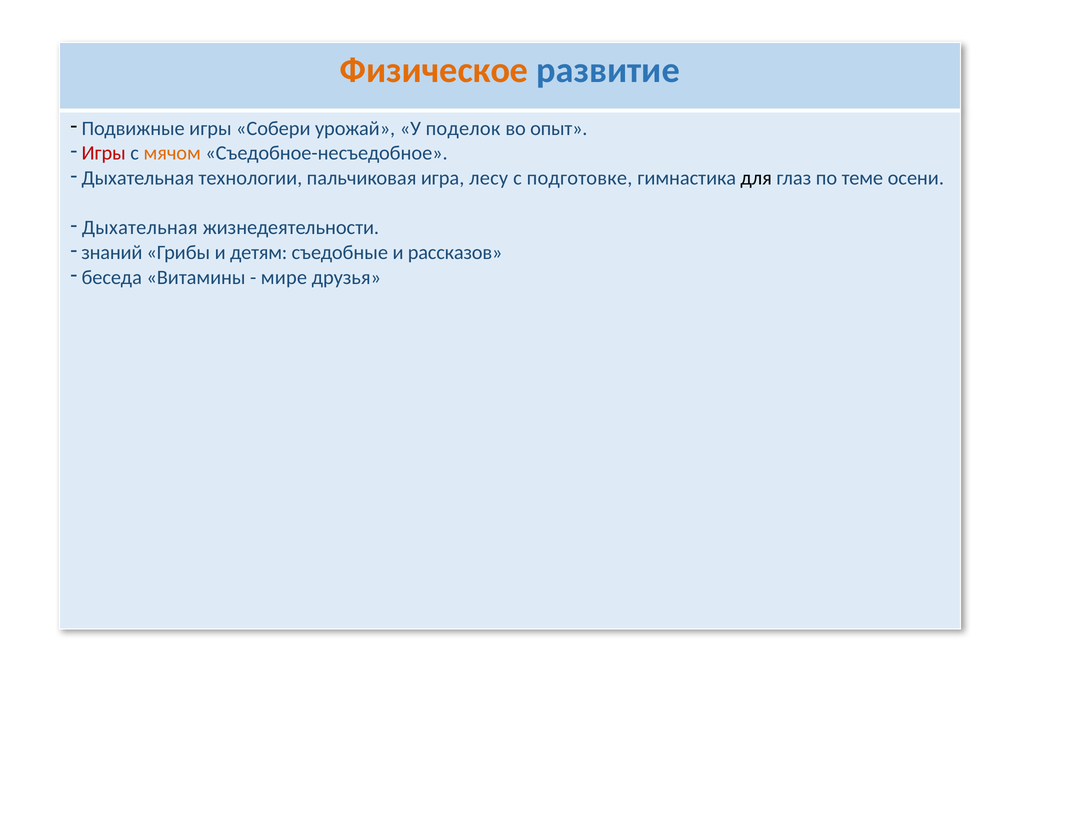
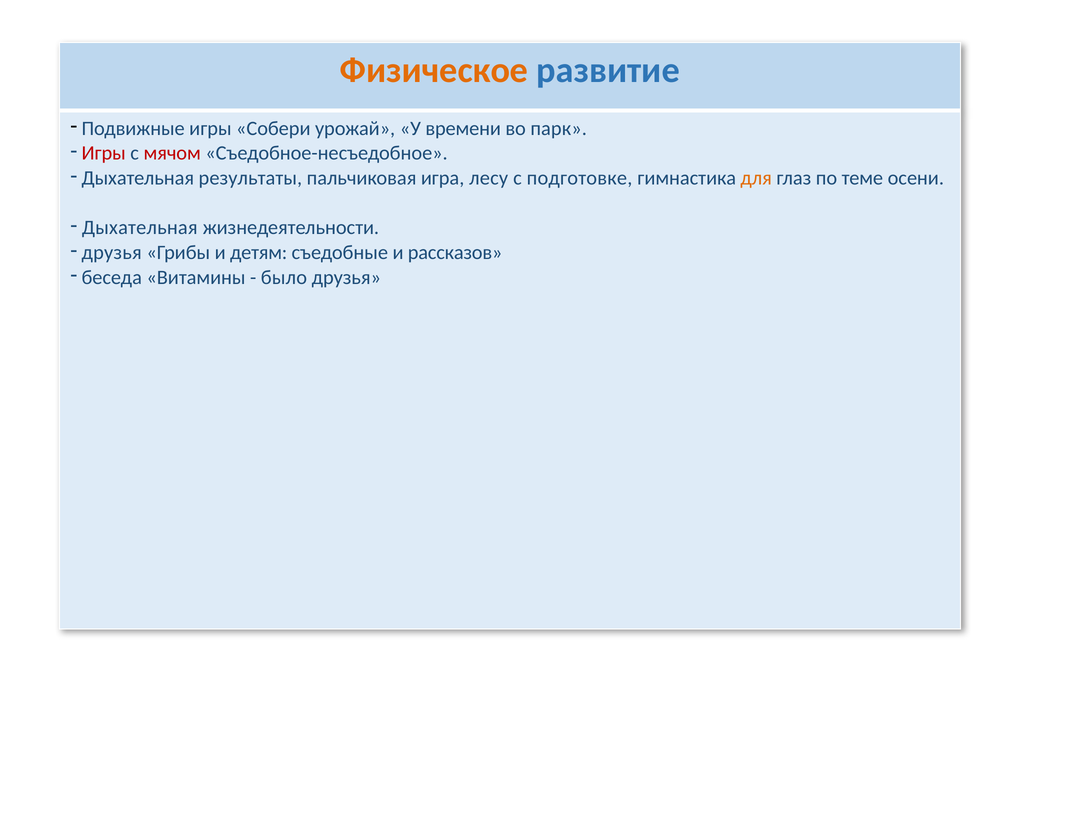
поделок: поделок -> времени (463, 128)
опыт: опыт -> парк (559, 128)
мячом colour: orange -> red (172, 153)
технологии: технологии -> результаты (250, 178)
для colour: black -> orange (756, 178)
знаний: знаний -> друзья (112, 253)
мире: мире -> было (284, 277)
